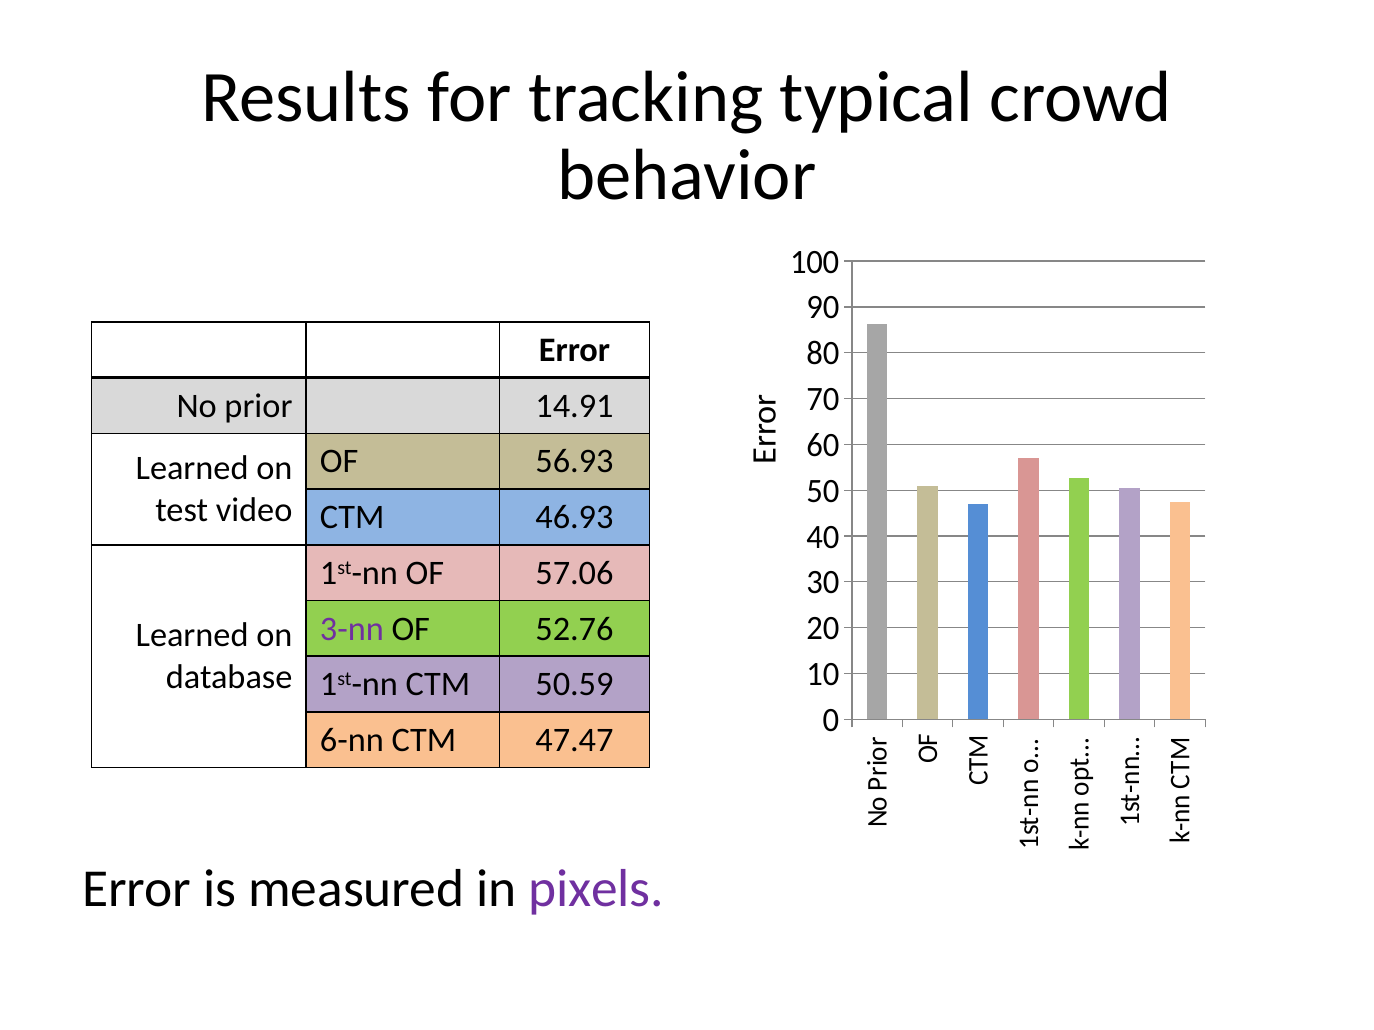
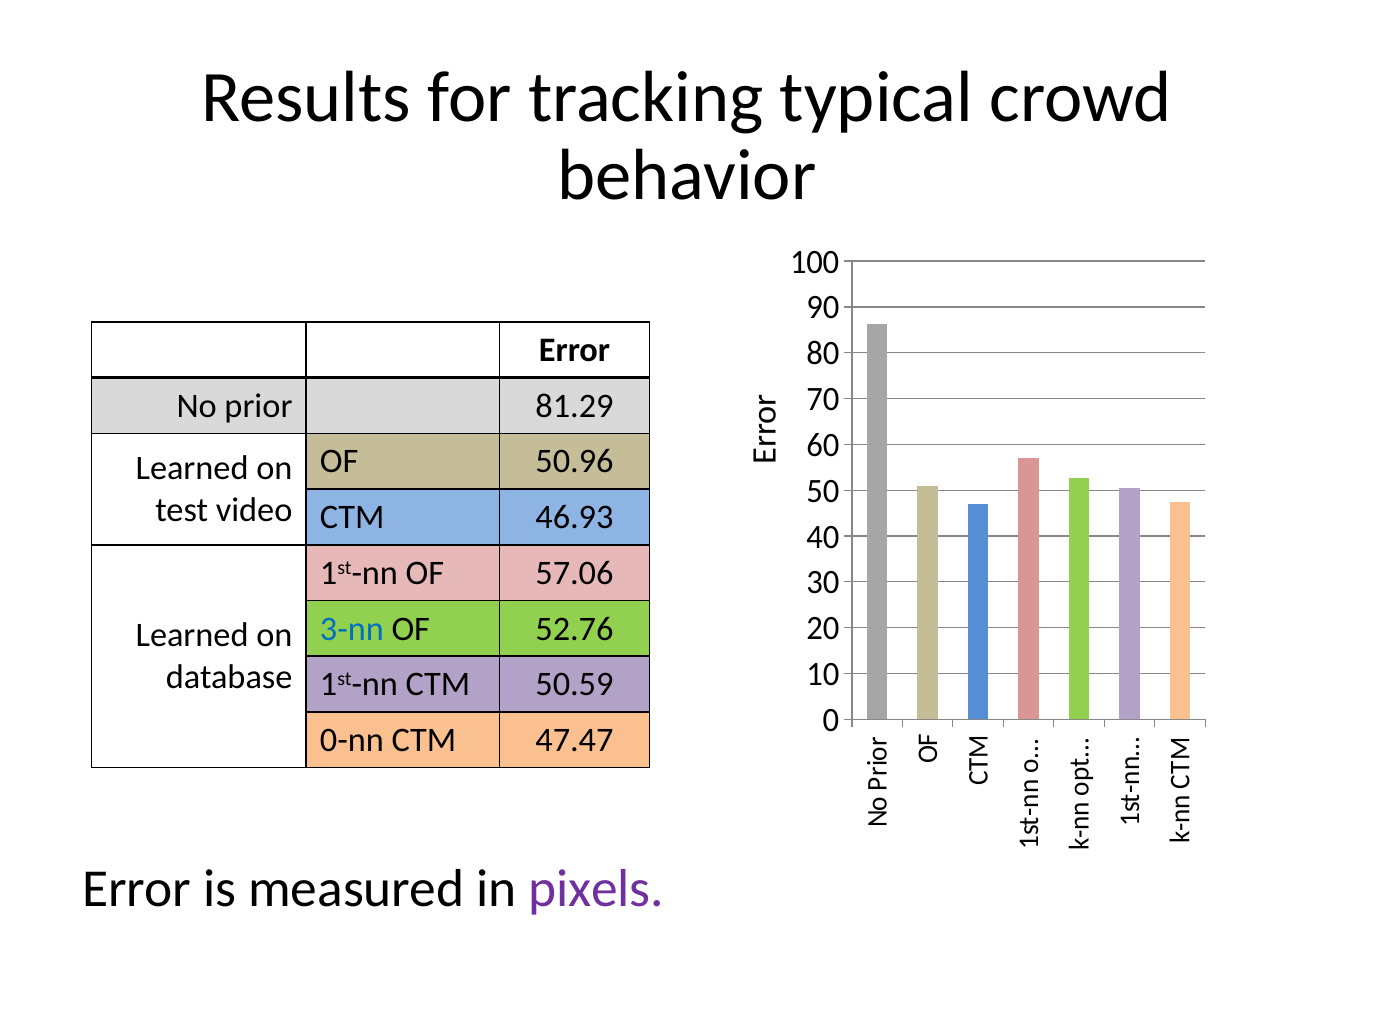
14.91: 14.91 -> 81.29 (575, 406)
56.93: 56.93 -> 50.96 (575, 462)
3-nn colour: purple -> blue (352, 629)
6-nn: 6-nn -> 0-nn (352, 740)
